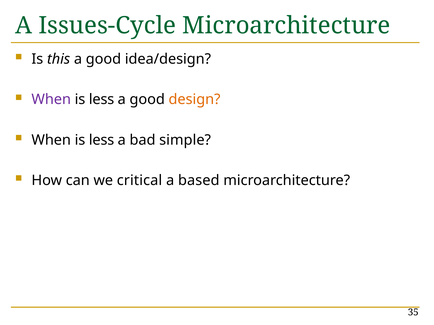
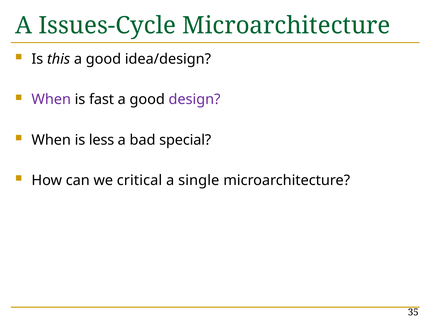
less: less -> fast (102, 100)
design colour: orange -> purple (194, 100)
simple: simple -> special (185, 140)
based: based -> single (199, 181)
